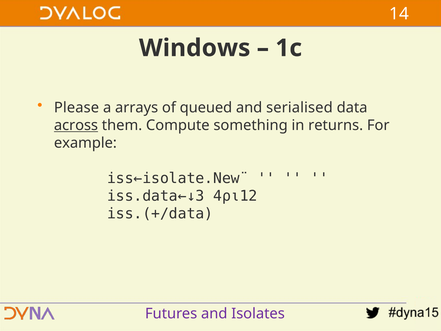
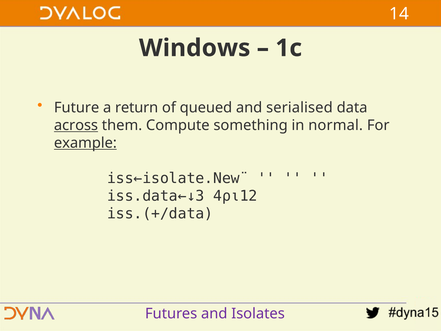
Please: Please -> Future (77, 108)
arrays: arrays -> return (137, 108)
returns: returns -> normal (336, 125)
example underline: none -> present (85, 143)
